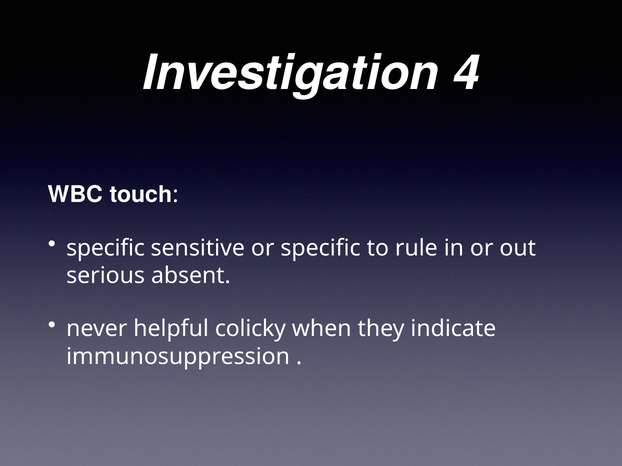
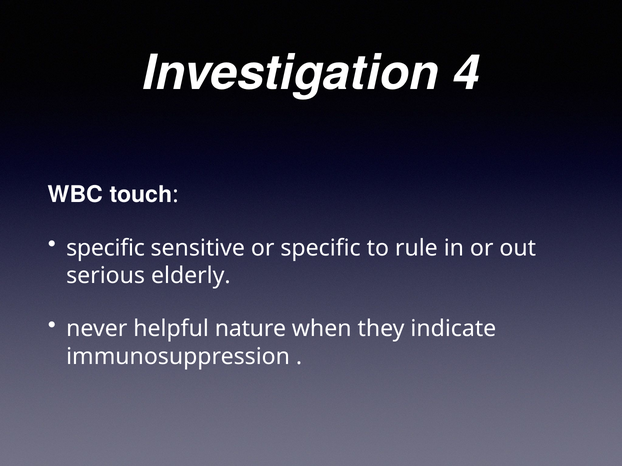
absent: absent -> elderly (191, 276)
colicky: colicky -> nature (250, 329)
